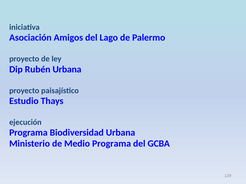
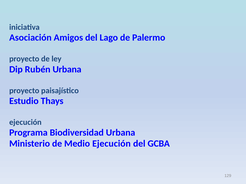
Medio Programa: Programa -> Ejecución (111, 144)
